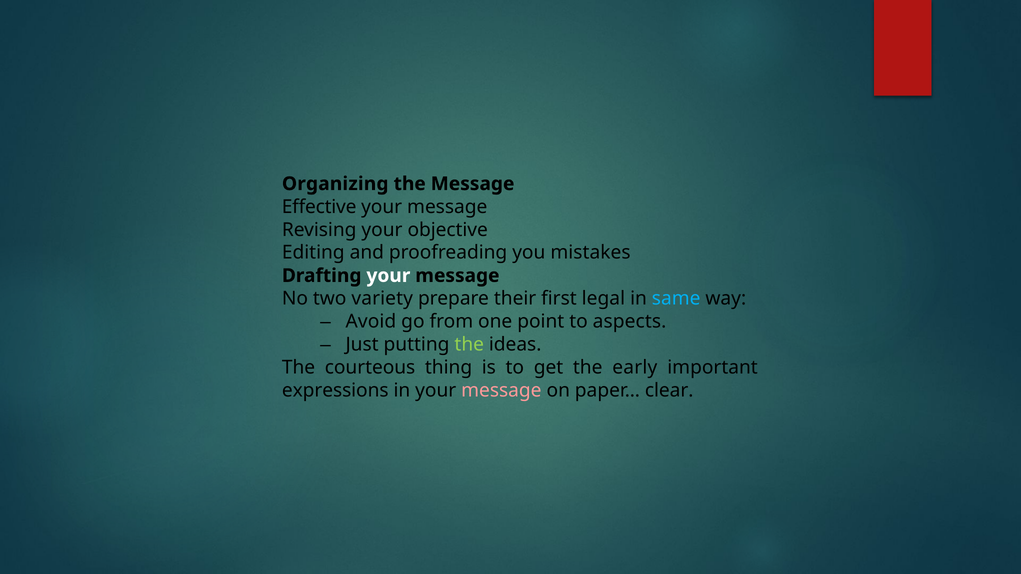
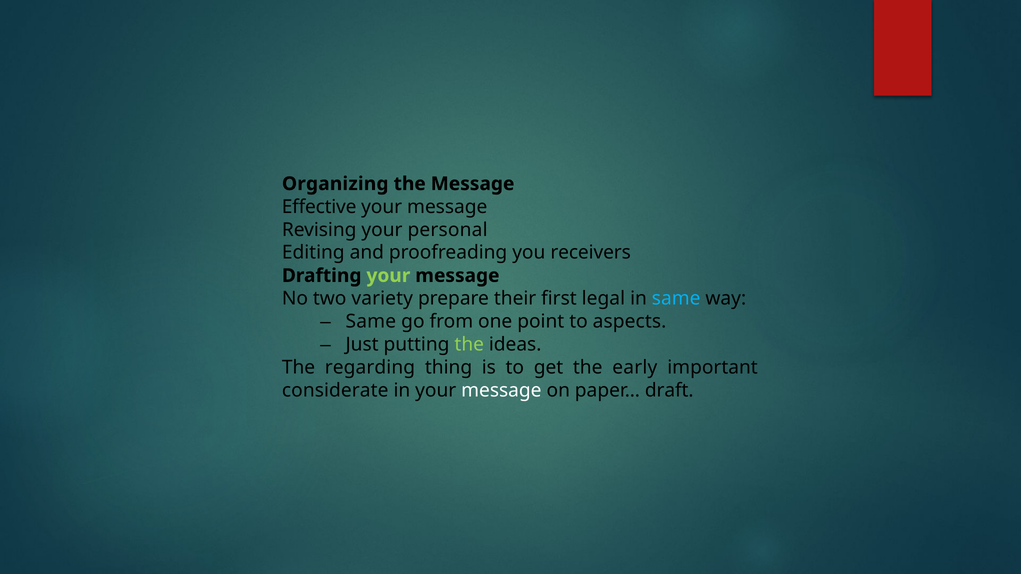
objective: objective -> personal (448, 230)
mistakes: mistakes -> receivers (591, 253)
your colour: white -> light green (388, 276)
Avoid: Avoid -> Same (371, 322)
courteous: courteous -> regarding (370, 368)
expressions: expressions -> considerate (335, 391)
message colour: pink -> white (501, 391)
clear: clear -> draft (669, 391)
